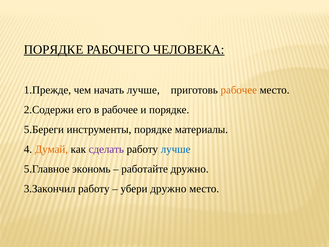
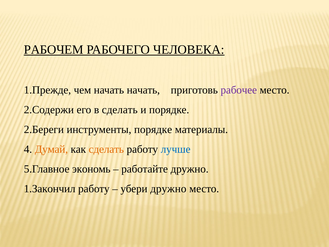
ПОРЯДКЕ: ПОРЯДКЕ -> РАБОЧЕМ (54, 50)
начать лучше: лучше -> начать (143, 90)
рабочее colour: orange -> purple (239, 90)
в рабочее: рабочее -> сделать (120, 110)
5.Береги: 5.Береги -> 2.Береги (44, 129)
сделать colour: purple -> orange (106, 149)
3.Закончил: 3.Закончил -> 1.Закончил (50, 189)
